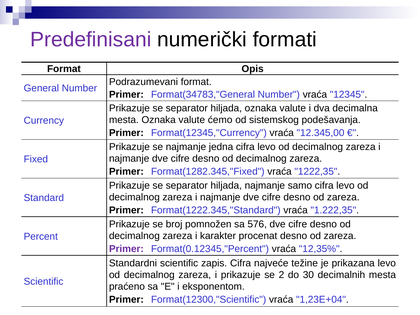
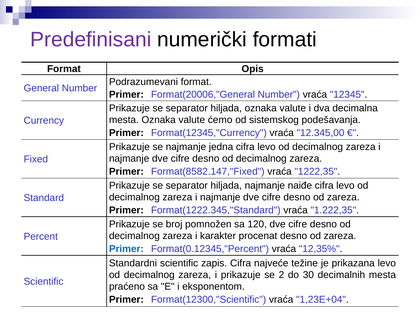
Format(34783,"General: Format(34783,"General -> Format(20006,"General (203, 95)
Format(1282.345,"Fixed: Format(1282.345,"Fixed -> Format(8582.147,"Fixed (208, 171)
samo: samo -> naiđe (300, 186)
576: 576 -> 120 (257, 224)
Primer colour: purple -> blue (126, 249)
